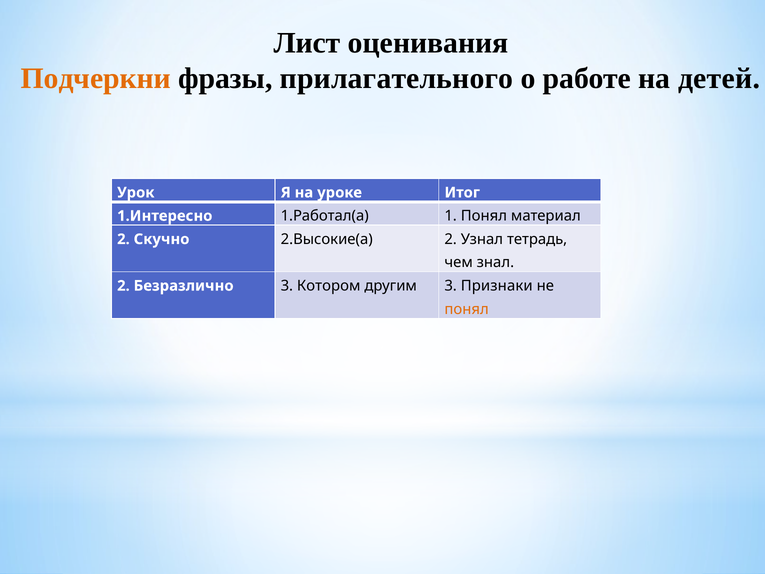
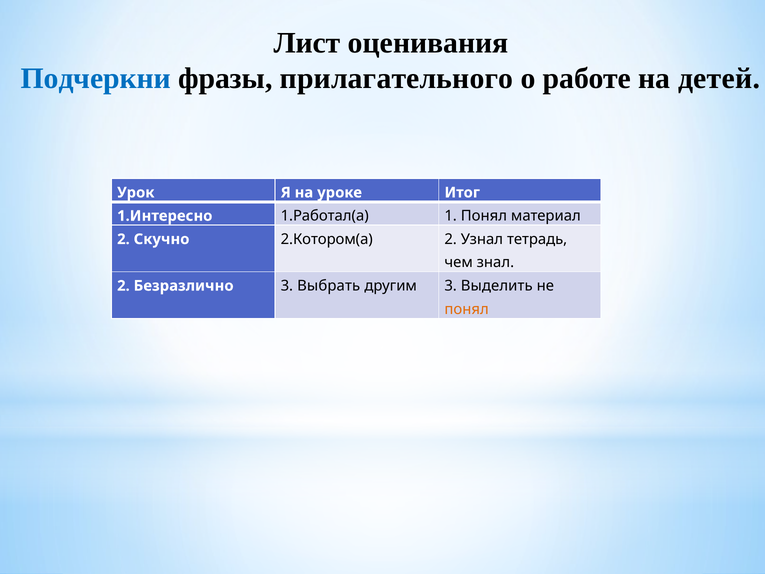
Подчеркни colour: orange -> blue (96, 79)
2.Высокие(а: 2.Высокие(а -> 2.Котором(а (327, 239)
Котором: Котором -> Выбрать (329, 286)
Признаки: Признаки -> Выделить (497, 286)
